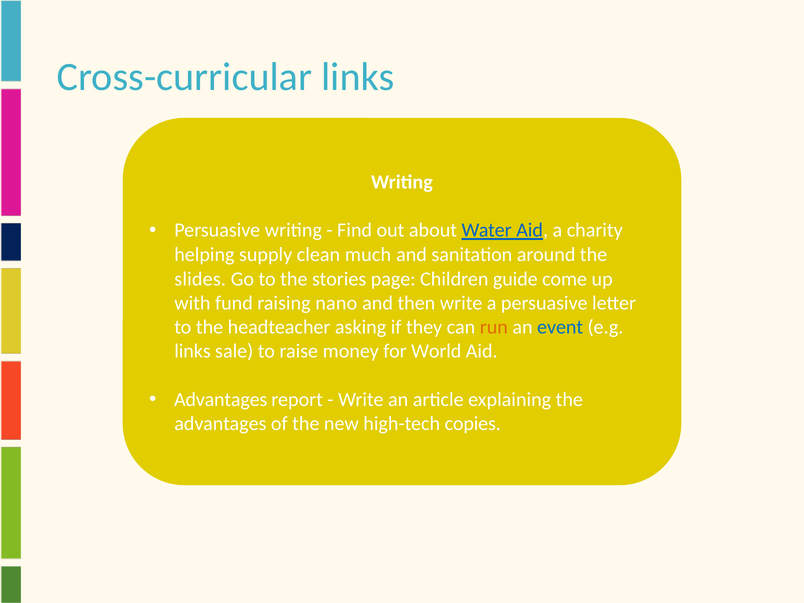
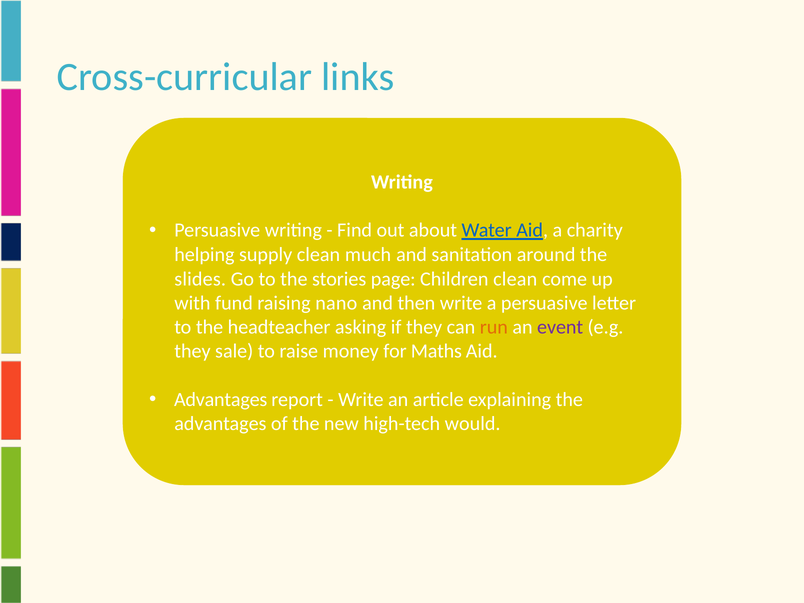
Children guide: guide -> clean (515, 279)
event colour: blue -> purple (560, 327)
links: links -> they (192, 351)
World: World -> Maths (436, 351)
copies: copies -> would (473, 424)
